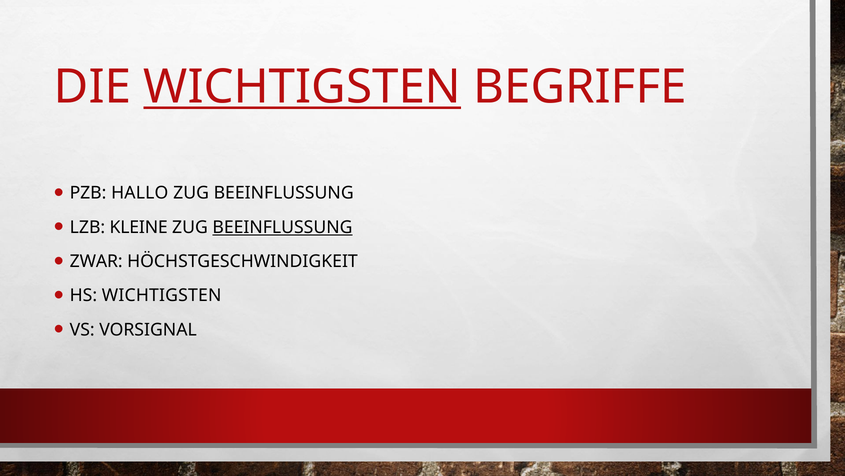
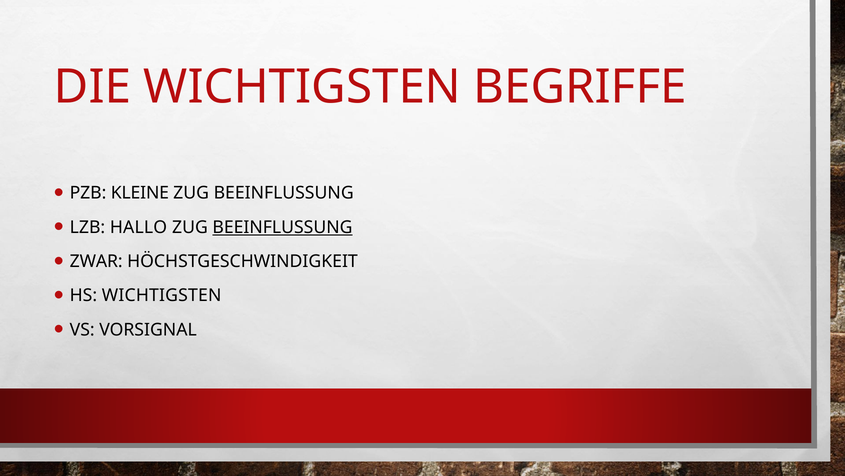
WICHTIGSTEN underline: present -> none (302, 87)
HALLO: HALLO -> KLEINE (140, 193)
KLEINE: KLEINE -> HALLO (139, 227)
